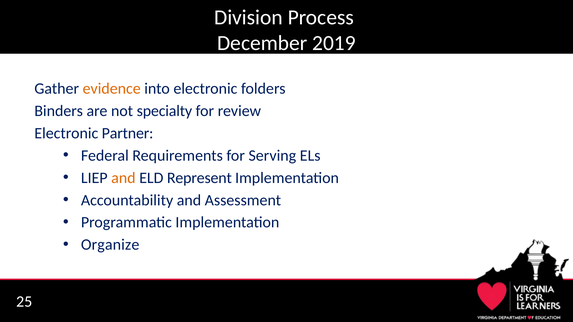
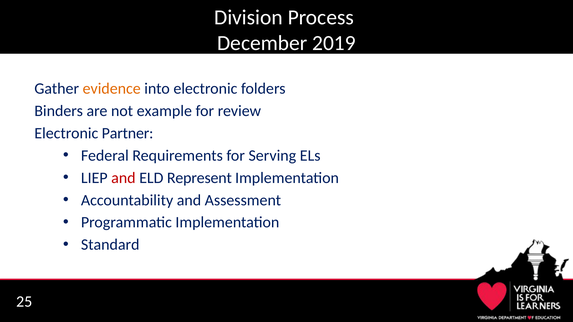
specialty: specialty -> example (164, 111)
and colour: orange -> red (123, 178)
Organize: Organize -> Standard (110, 245)
